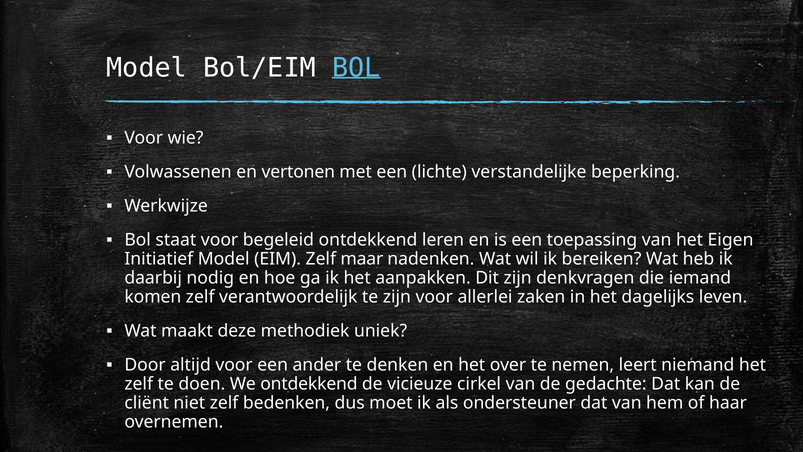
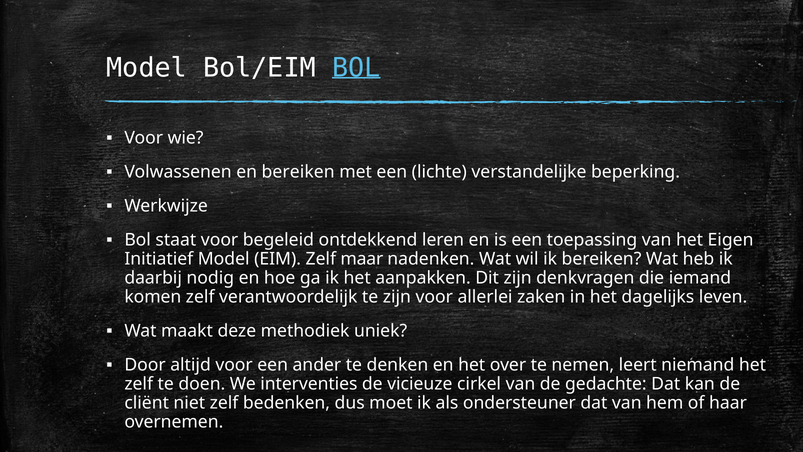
en vertonen: vertonen -> bereiken (298, 172)
We ontdekkend: ontdekkend -> interventies (309, 384)
